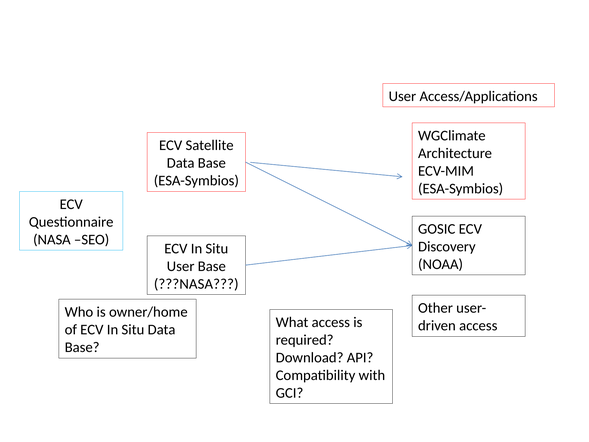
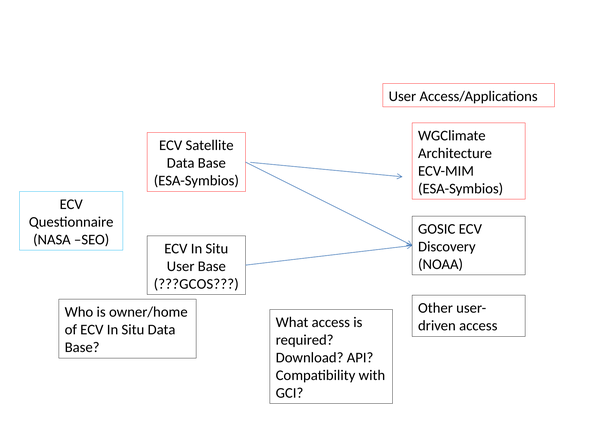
???NASA: ???NASA -> ???GCOS (196, 284)
